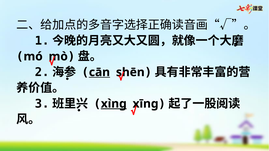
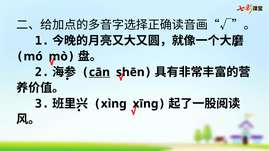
xìng underline: present -> none (114, 104)
